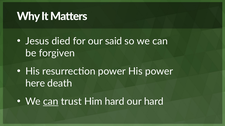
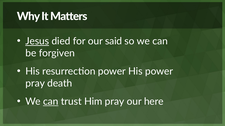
Jesus underline: none -> present (37, 41)
here: here -> pray (35, 84)
Him hard: hard -> pray (114, 102)
our hard: hard -> here (154, 102)
